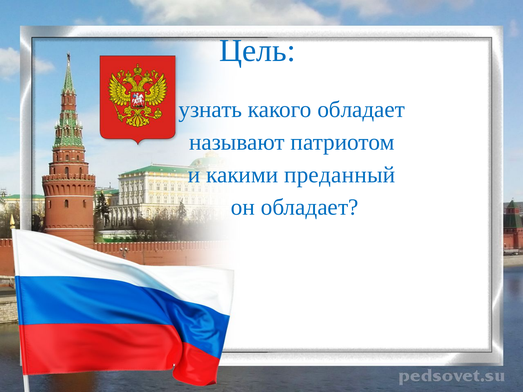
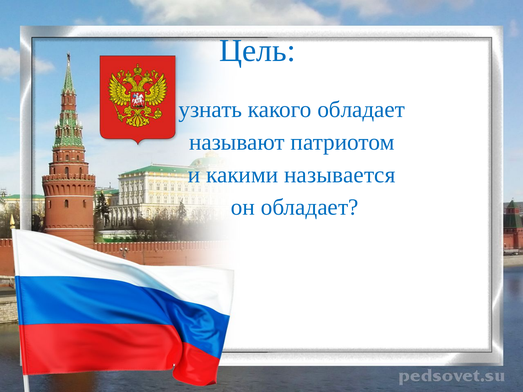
преданный: преданный -> называется (340, 175)
